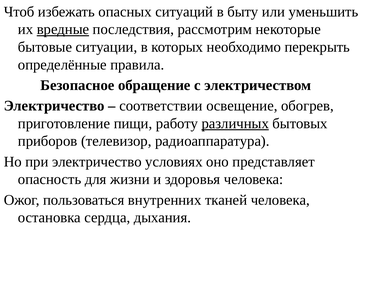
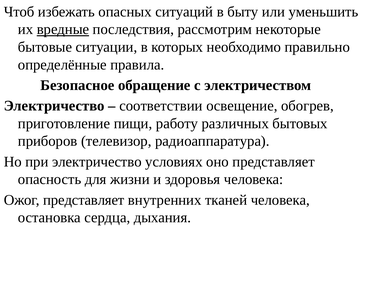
перекрыть: перекрыть -> правильно (317, 47)
различных underline: present -> none (235, 123)
Ожог пользоваться: пользоваться -> представляет (84, 200)
